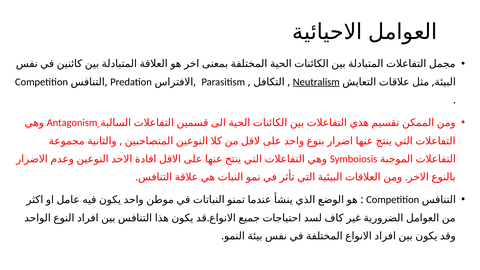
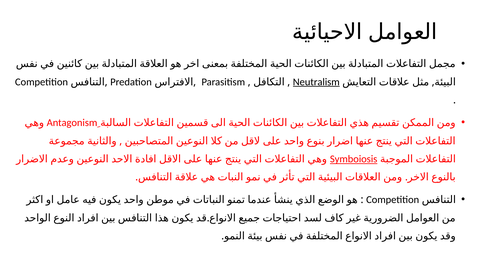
Symboiosis underline: none -> present (354, 159)
